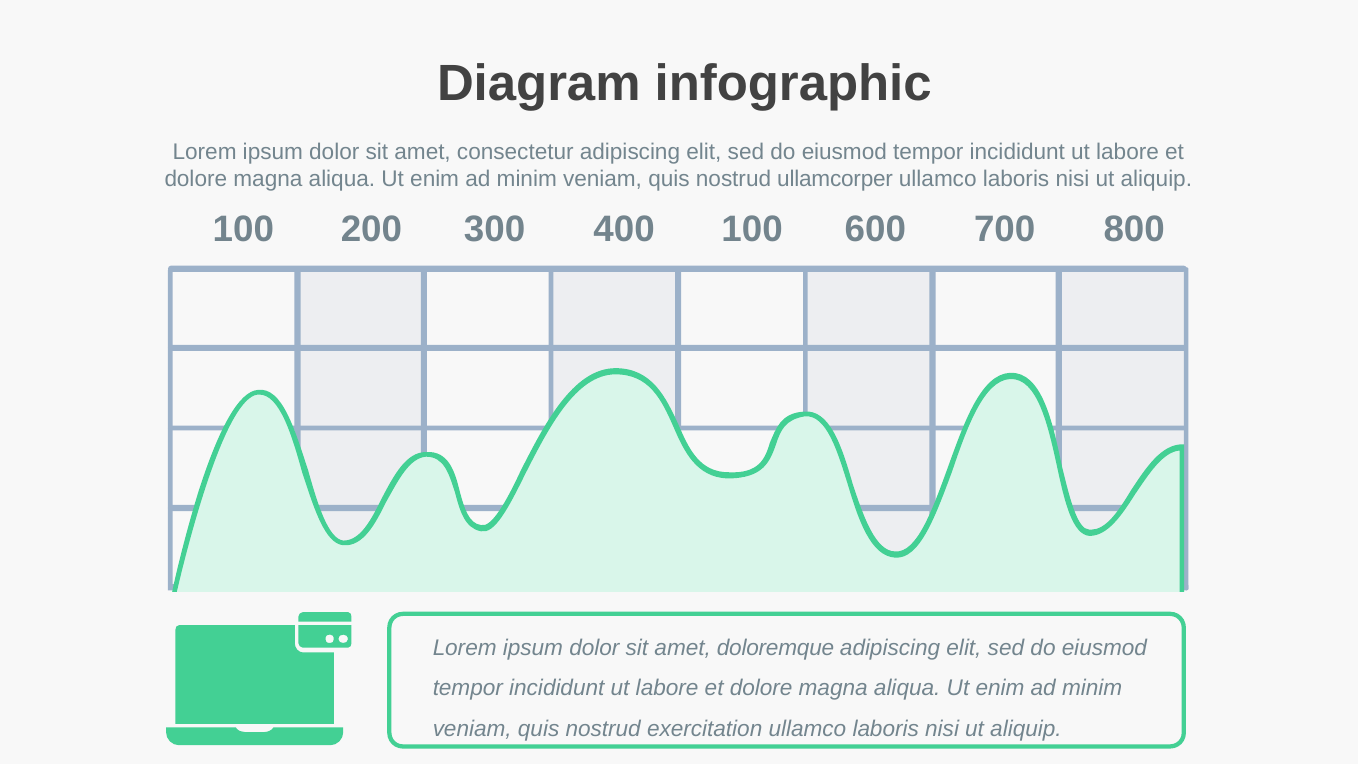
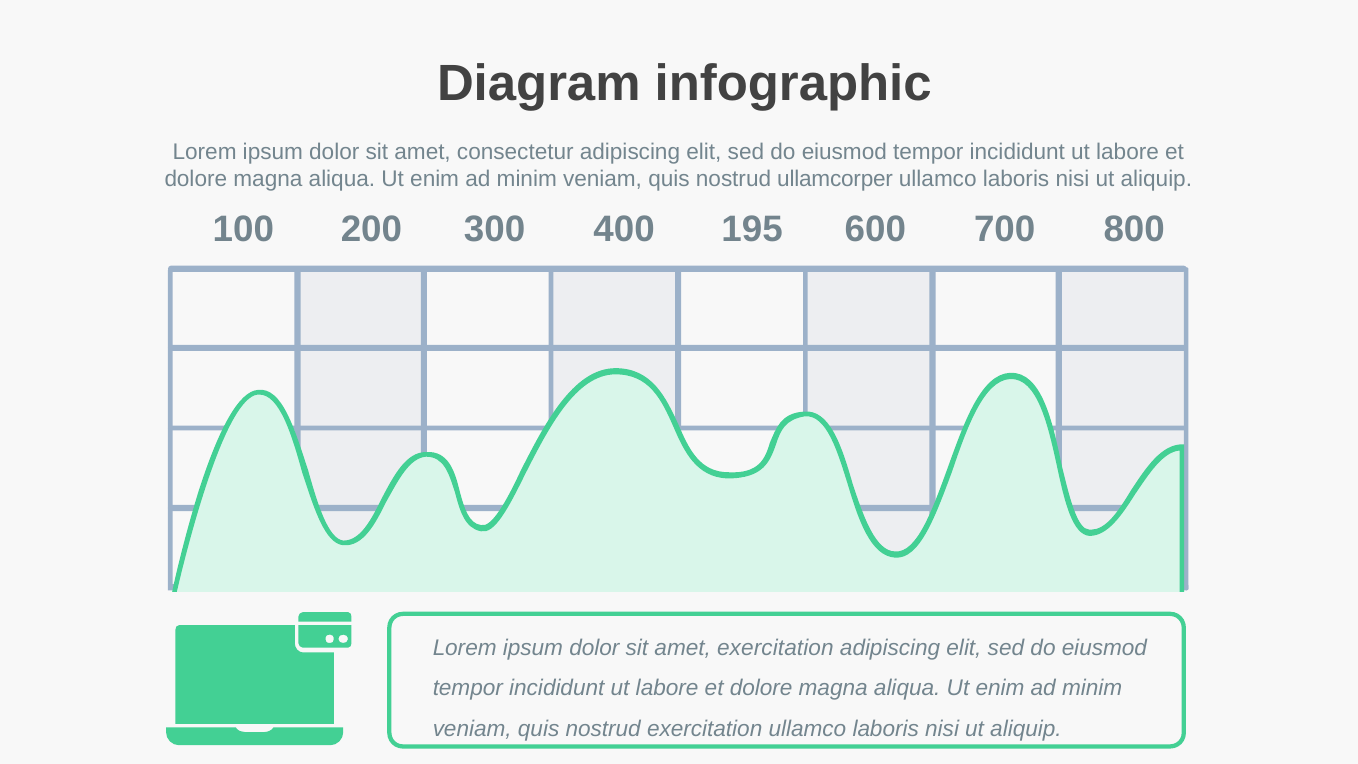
400 100: 100 -> 195 (752, 230)
amet doloremque: doloremque -> exercitation (775, 647)
